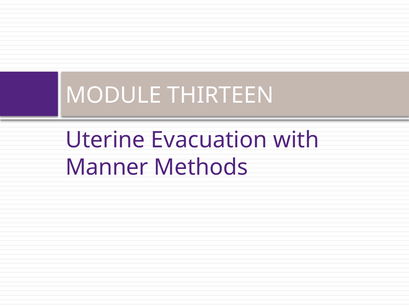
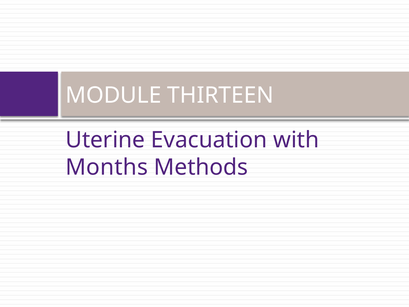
Manner: Manner -> Months (107, 167)
